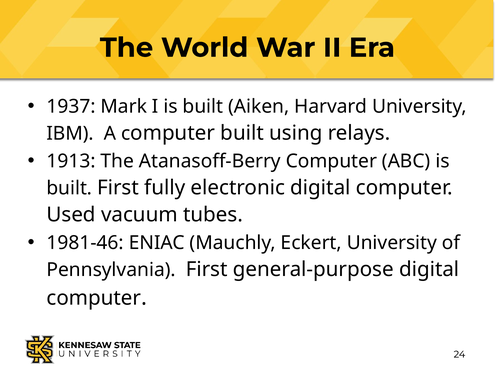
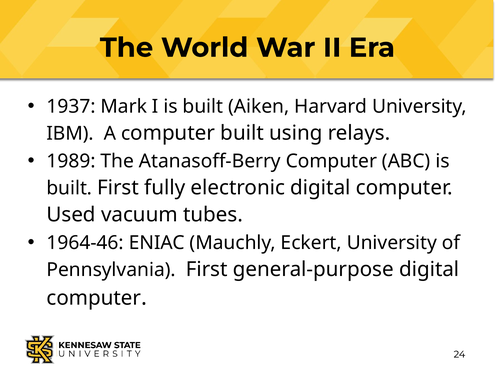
1913: 1913 -> 1989 (71, 161)
1981-46: 1981-46 -> 1964-46 (85, 243)
